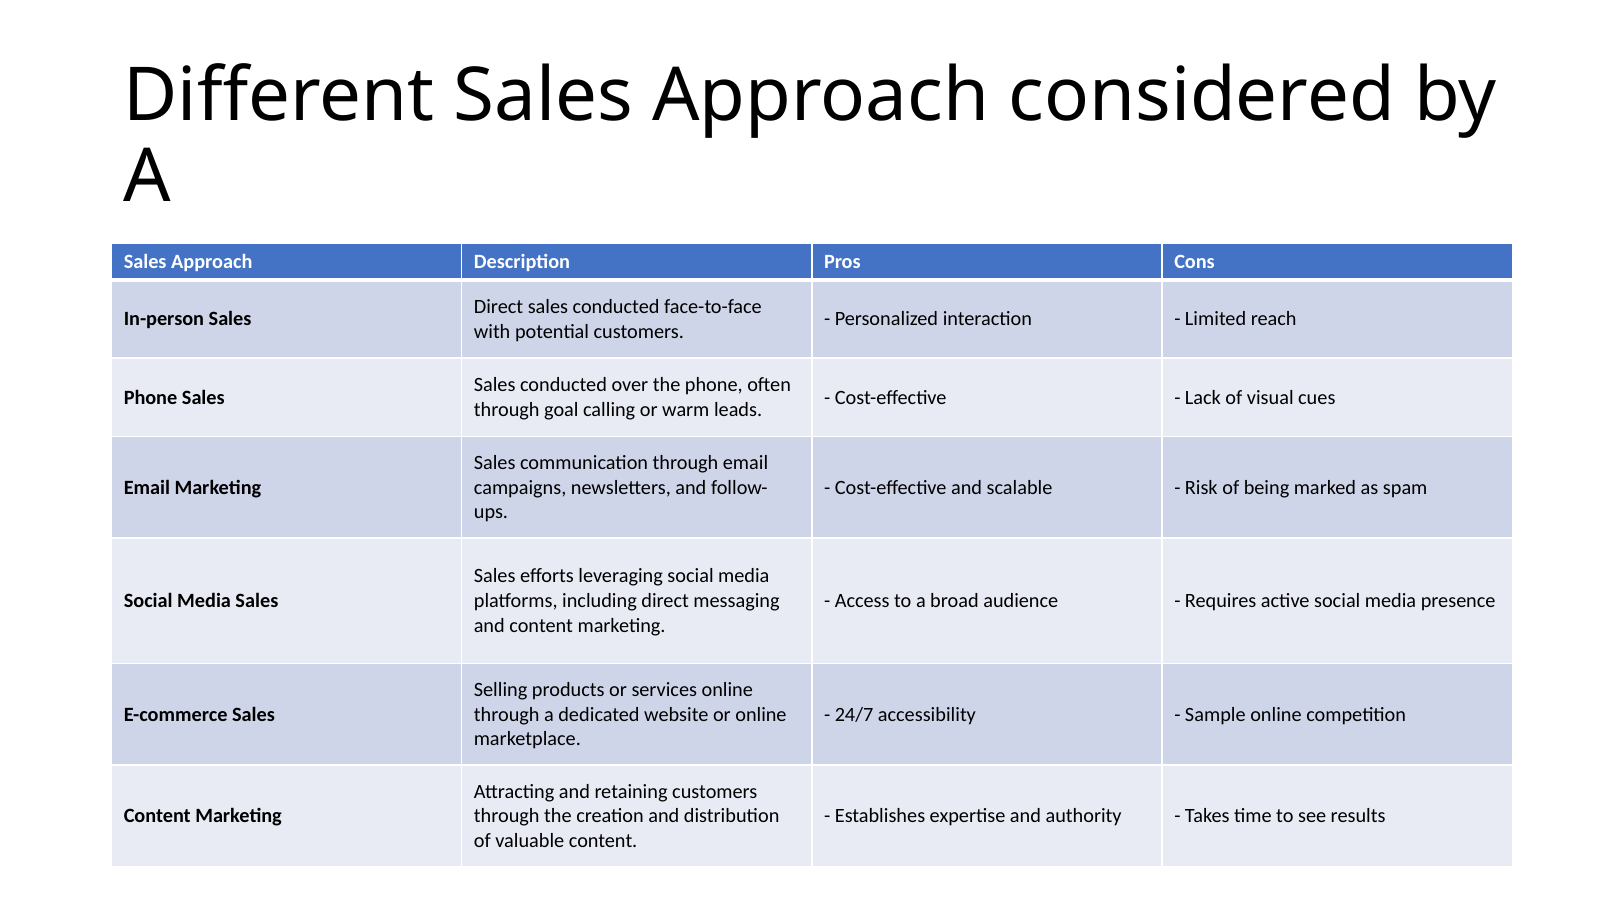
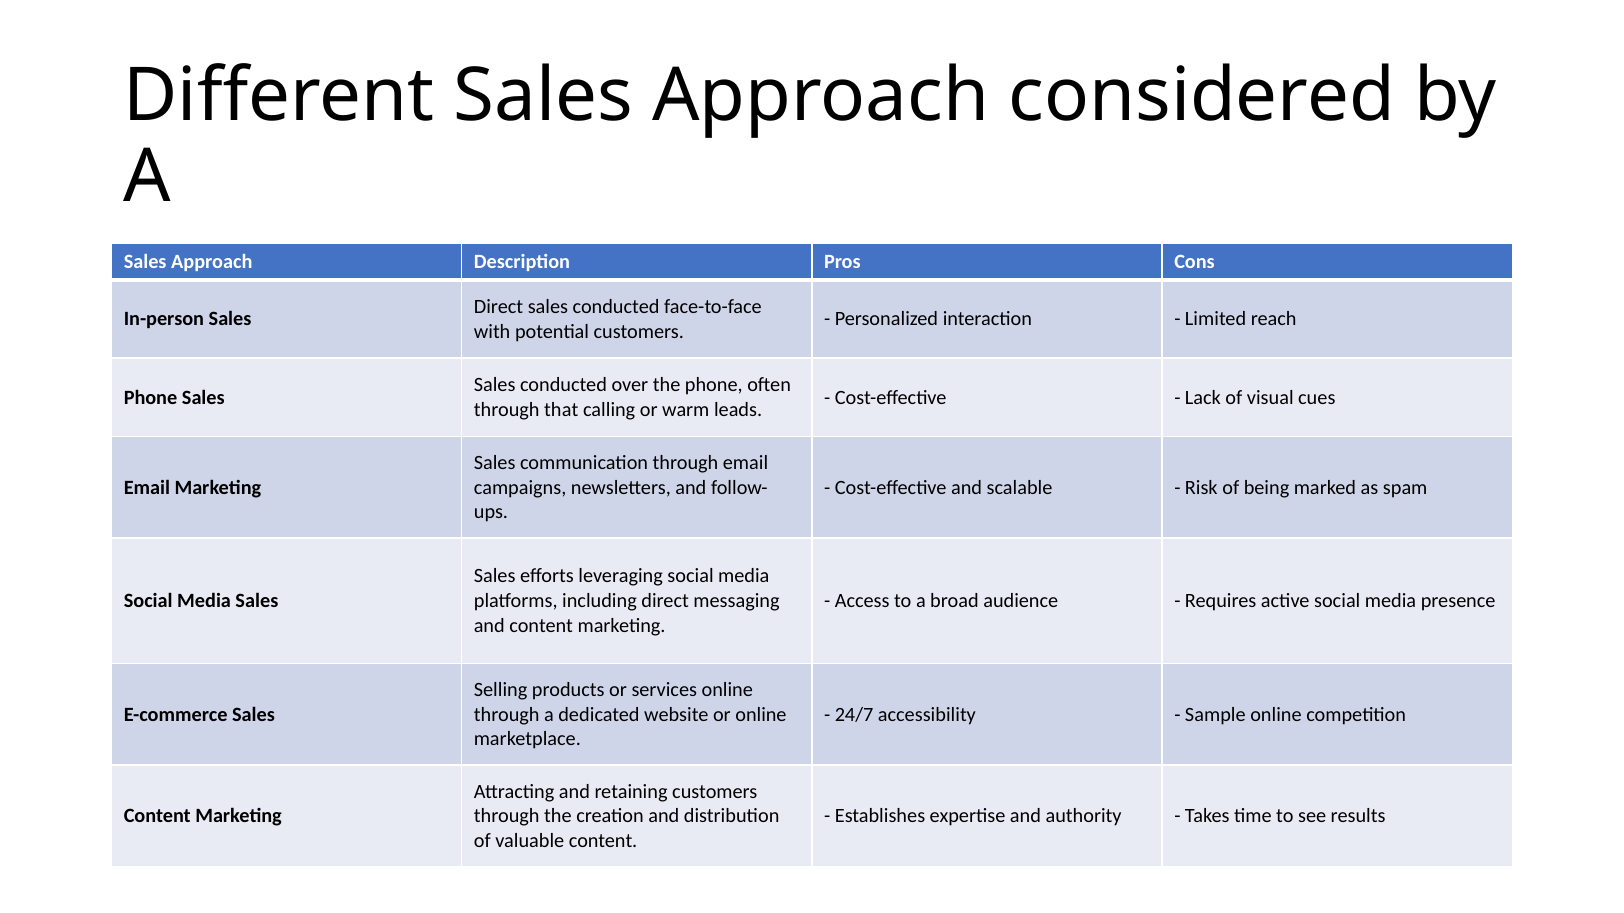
goal: goal -> that (561, 410)
